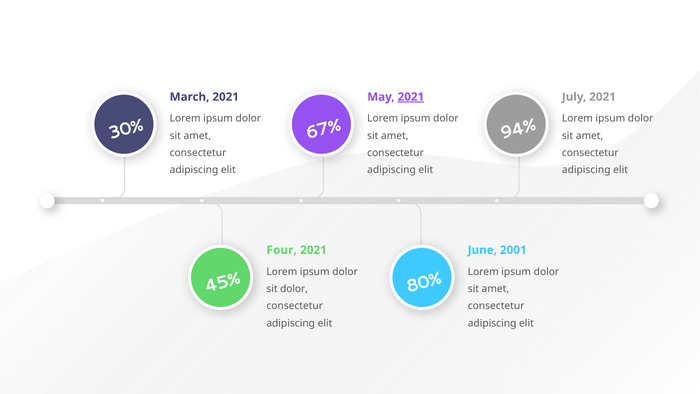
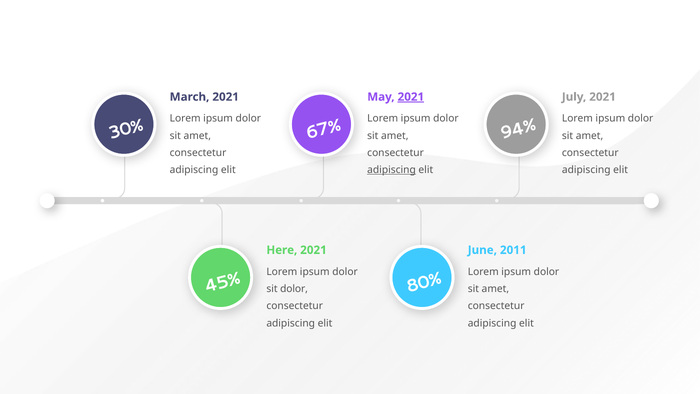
adipiscing underline: none -> present (392, 170)
Four: Four -> Here (282, 250)
2001: 2001 -> 2011 (513, 250)
